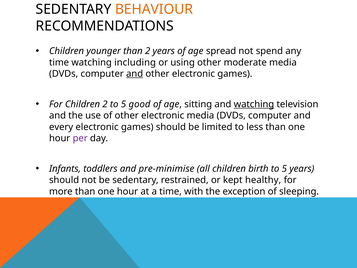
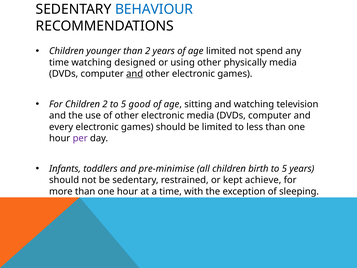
BEHAVIOUR colour: orange -> blue (154, 9)
age spread: spread -> limited (221, 51)
including: including -> designed (135, 62)
moderate: moderate -> physically (245, 62)
watching underline: present -> none (254, 104)
healthy: healthy -> achieve (263, 180)
